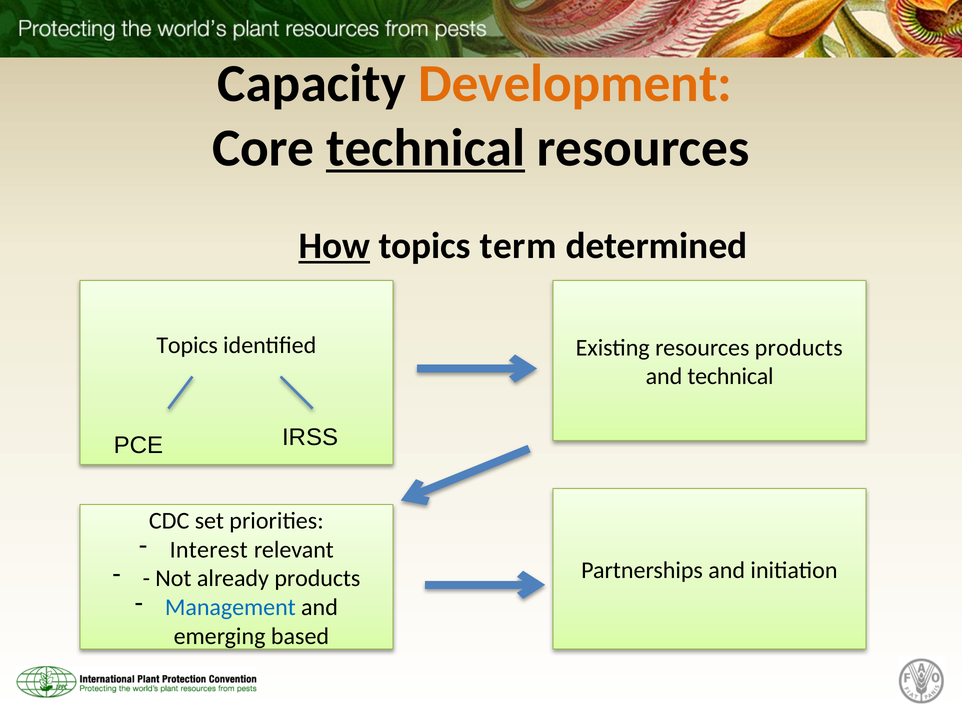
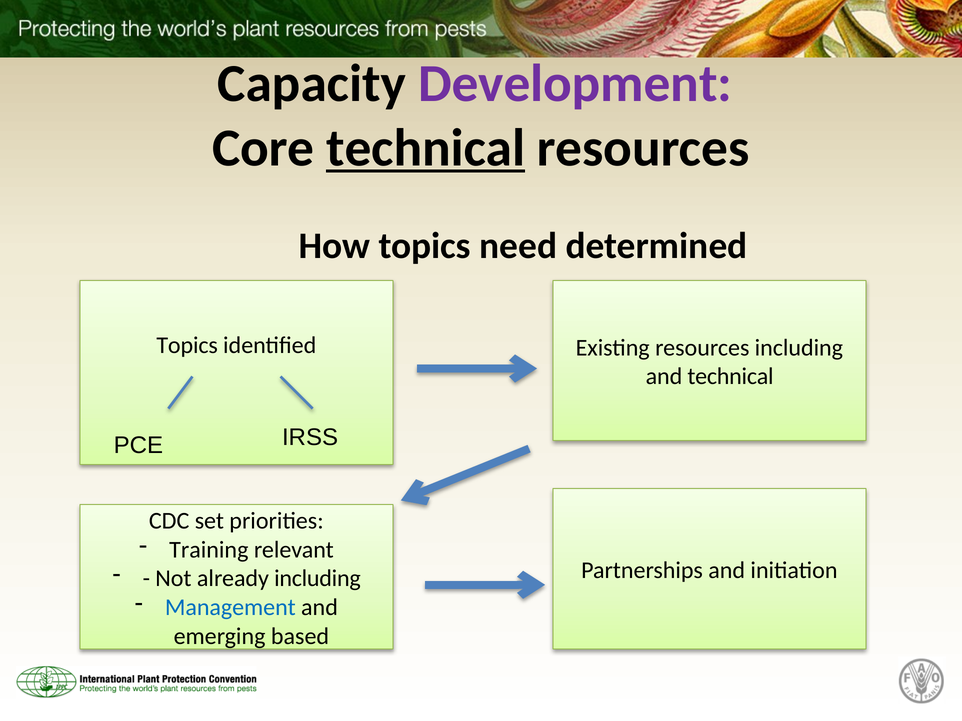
Development colour: orange -> purple (575, 84)
How underline: present -> none (334, 246)
term: term -> need (518, 246)
resources products: products -> including (799, 348)
Interest: Interest -> Training (209, 550)
already products: products -> including (317, 579)
